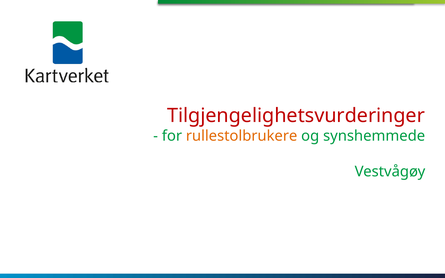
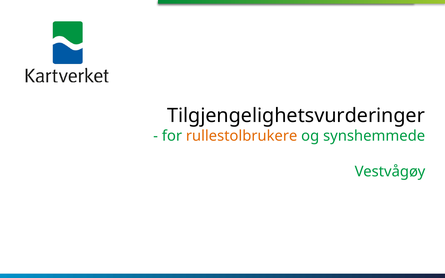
Tilgjengelighetsvurderinger colour: red -> black (296, 116)
